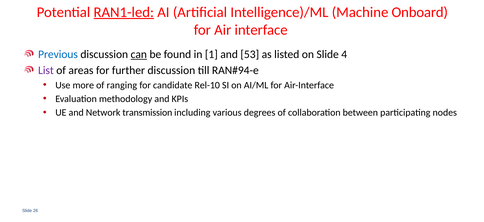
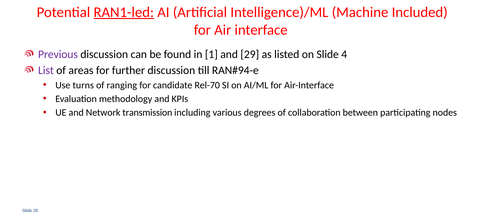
Onboard: Onboard -> Included (420, 12)
Previous colour: blue -> purple (58, 54)
can underline: present -> none (139, 54)
53: 53 -> 29 (250, 54)
more: more -> turns (83, 85)
Rel-10: Rel-10 -> Rel-70 (207, 85)
